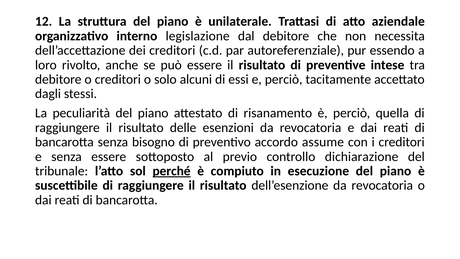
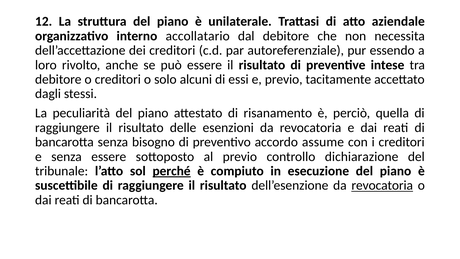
legislazione: legislazione -> accollatario (198, 36)
e perciò: perciò -> previo (284, 79)
revocatoria underline: none -> present (382, 185)
